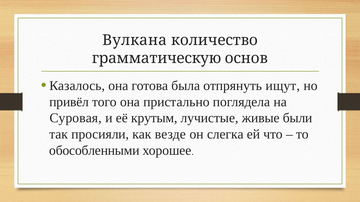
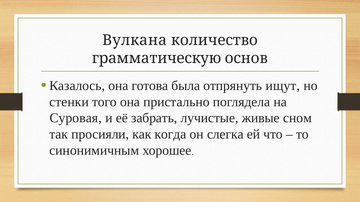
привёл: привёл -> стенки (69, 102)
крутым: крутым -> забрать (154, 118)
были: были -> сном (297, 118)
везде: везде -> когда (171, 134)
обособленными: обособленными -> синонимичным (94, 151)
